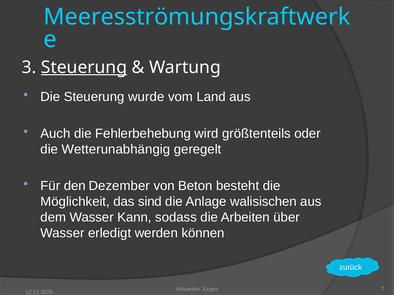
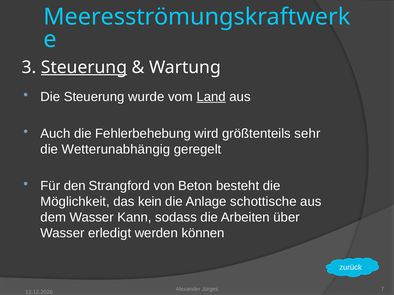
Land underline: none -> present (211, 97)
oder: oder -> sehr (307, 134)
Dezember: Dezember -> Strangford (119, 186)
sind: sind -> kein (150, 202)
walisischen: walisischen -> schottische (263, 202)
